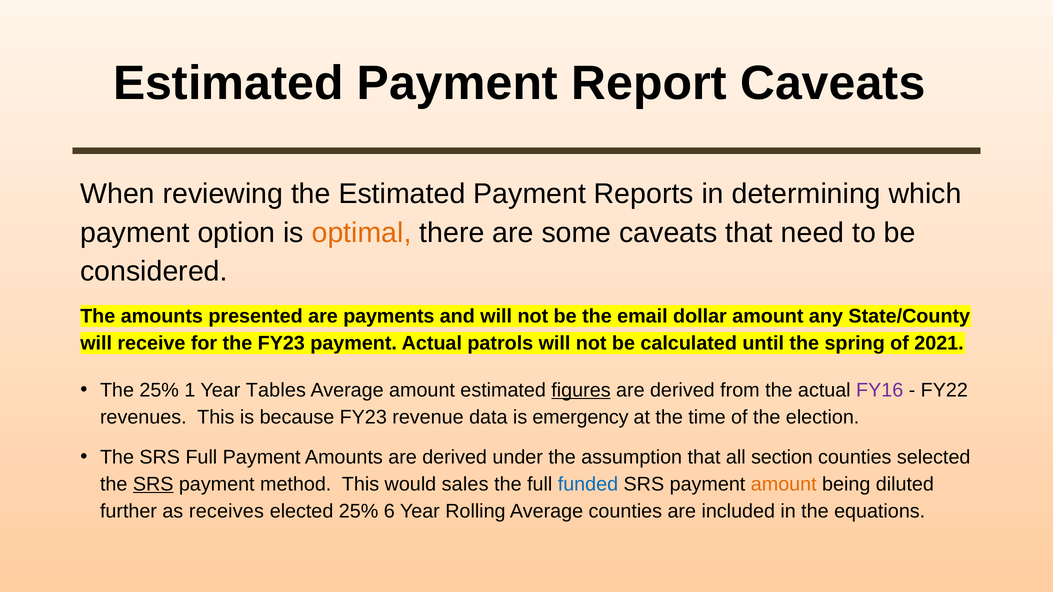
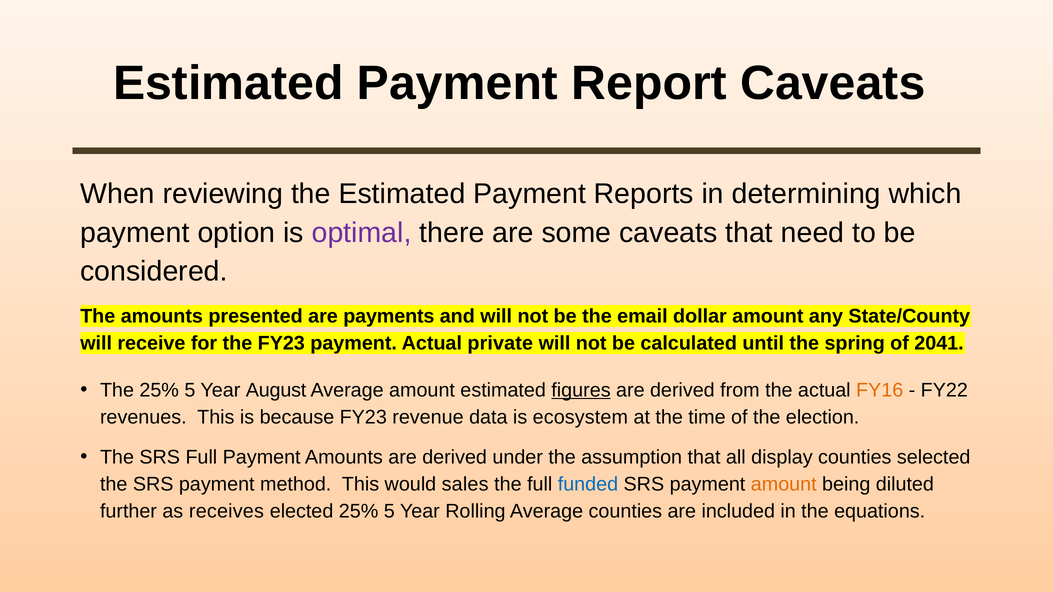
optimal colour: orange -> purple (362, 233)
patrols: patrols -> private (500, 344)
2021: 2021 -> 2041 (939, 344)
The 25% 1: 1 -> 5 (190, 390)
Tables: Tables -> August (276, 390)
FY16 colour: purple -> orange (880, 390)
emergency: emergency -> ecosystem (580, 417)
section: section -> display (782, 457)
SRS underline: present -> none (153, 484)
elected 25% 6: 6 -> 5 (389, 511)
